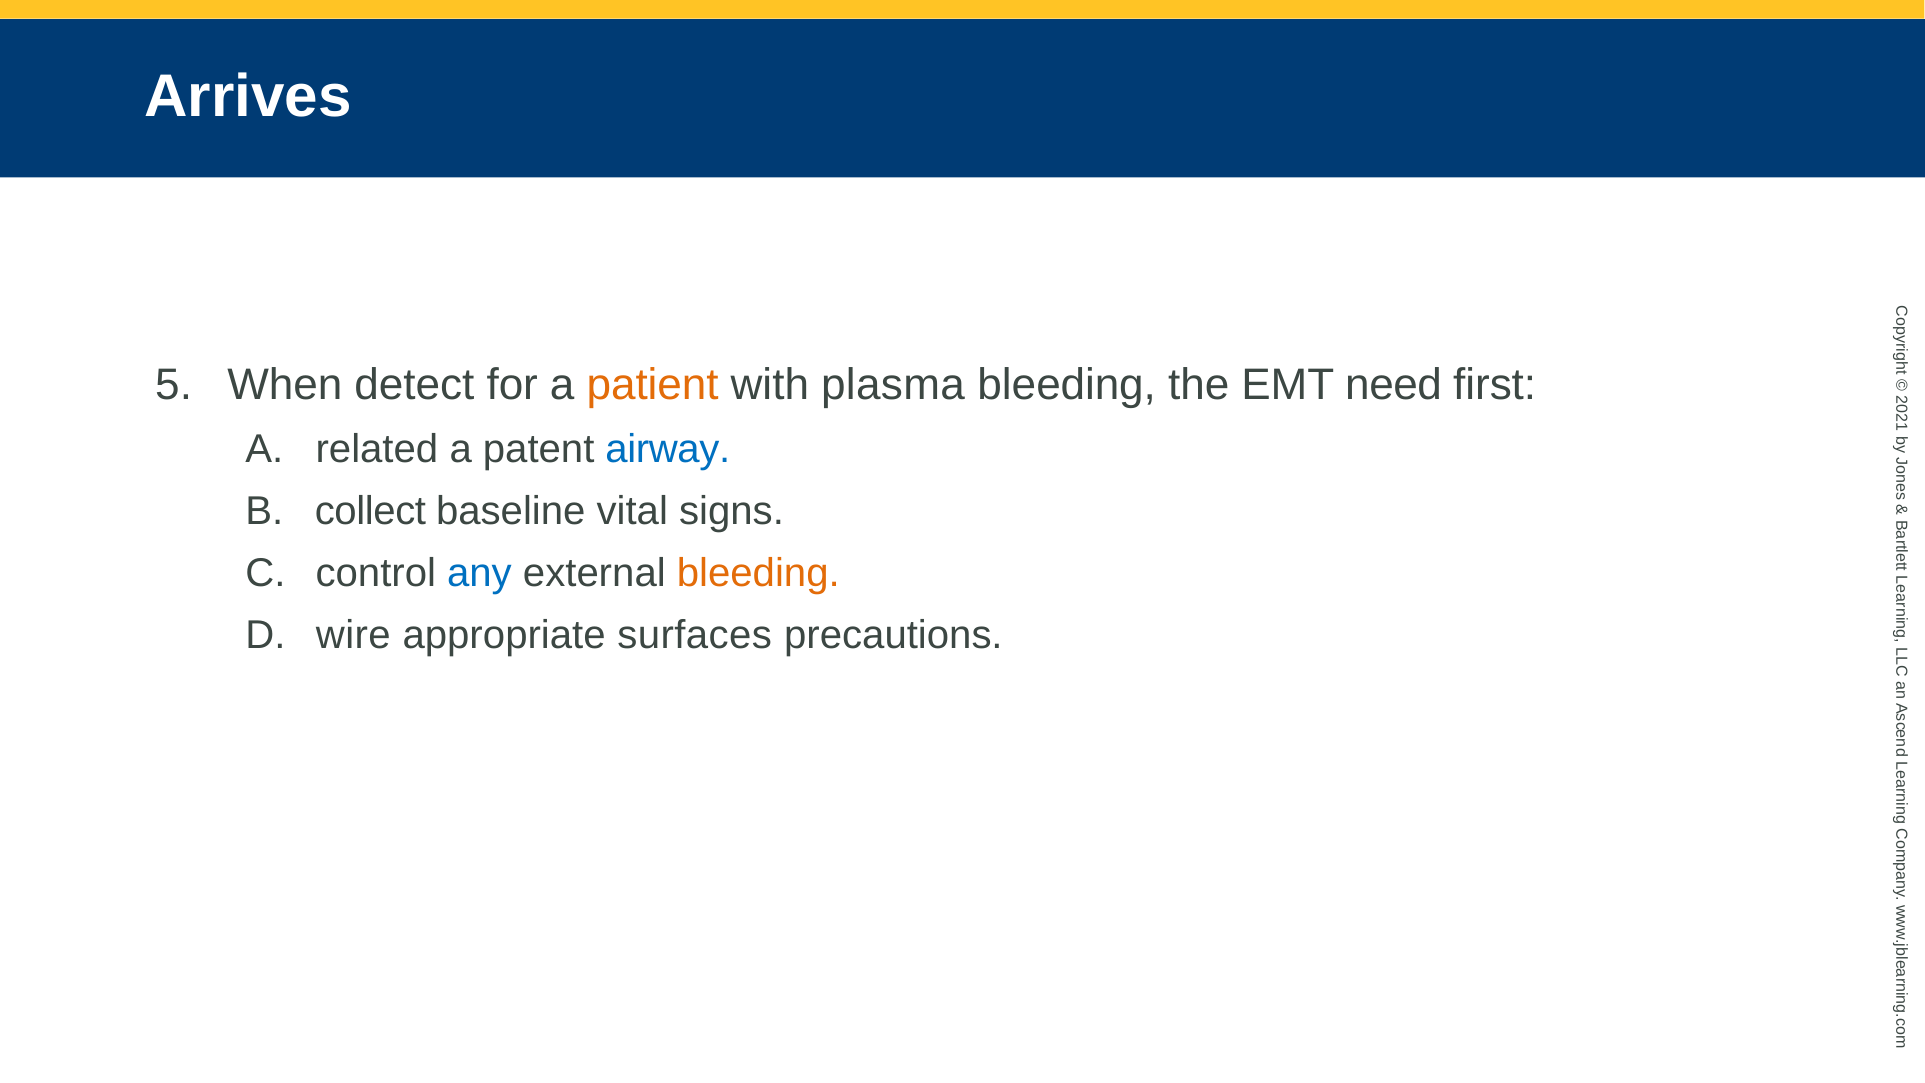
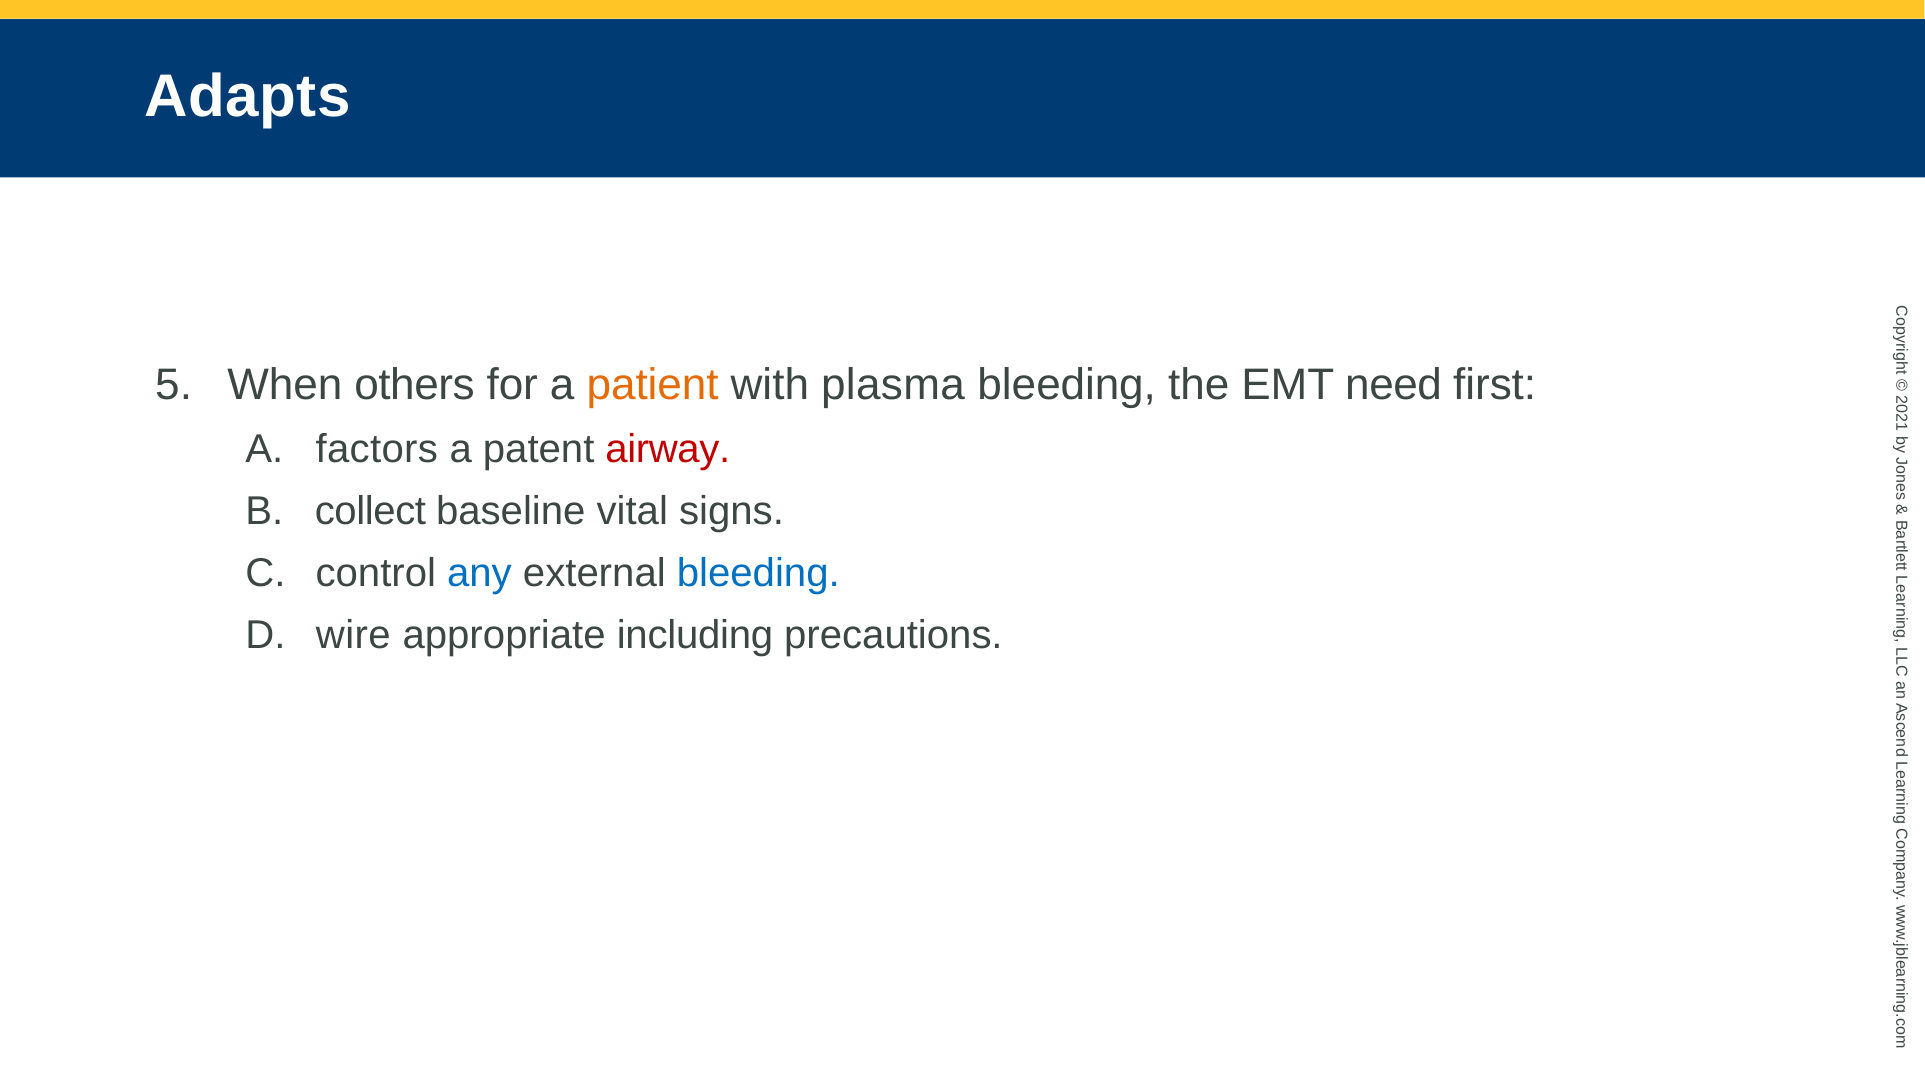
Arrives: Arrives -> Adapts (248, 97)
detect: detect -> others (415, 385)
related: related -> factors (377, 449)
airway colour: blue -> red (668, 449)
bleeding colour: orange -> blue (758, 573)
surfaces: surfaces -> including (695, 636)
